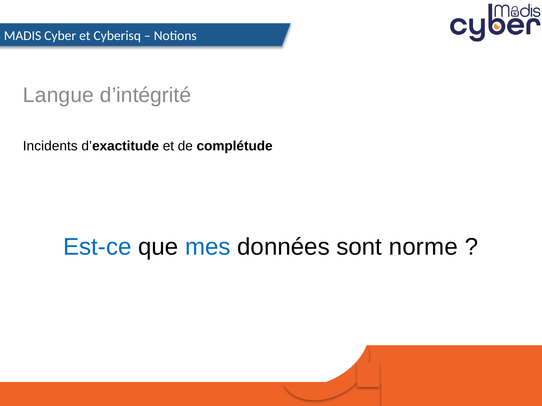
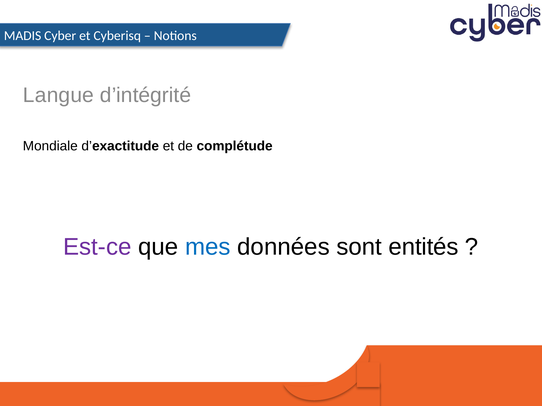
Incidents: Incidents -> Mondiale (50, 146)
Est-ce colour: blue -> purple (97, 247)
norme: norme -> entités (424, 247)
